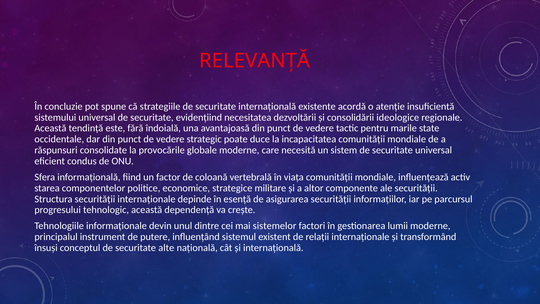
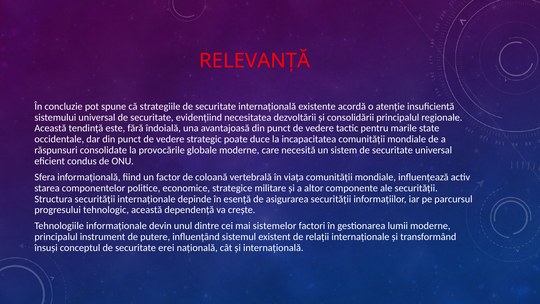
consolidării ideologice: ideologice -> principalul (398, 117)
alte: alte -> erei (166, 248)
